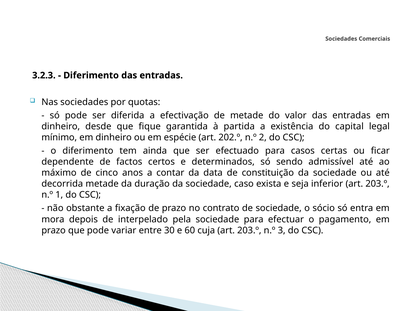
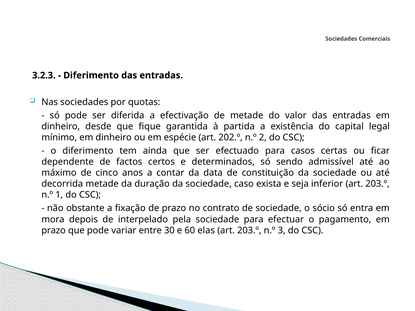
cuja: cuja -> elas (206, 231)
